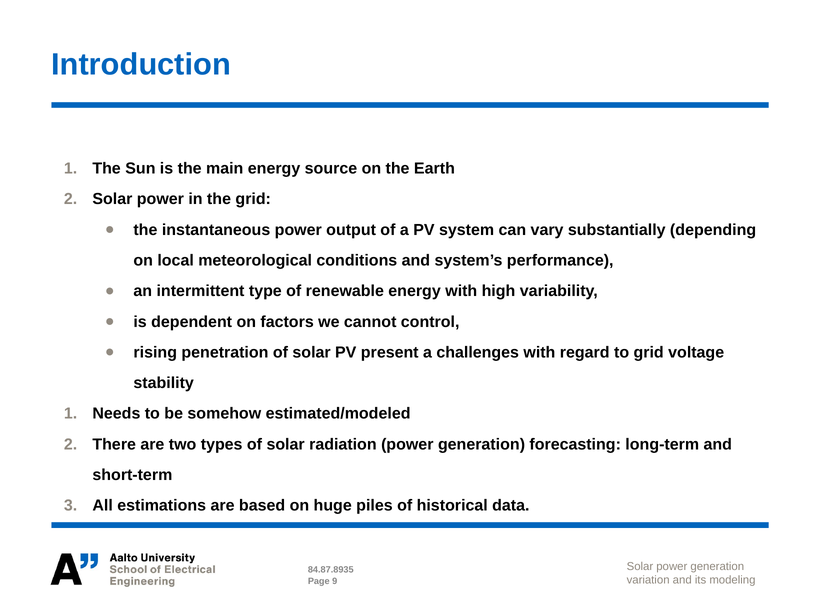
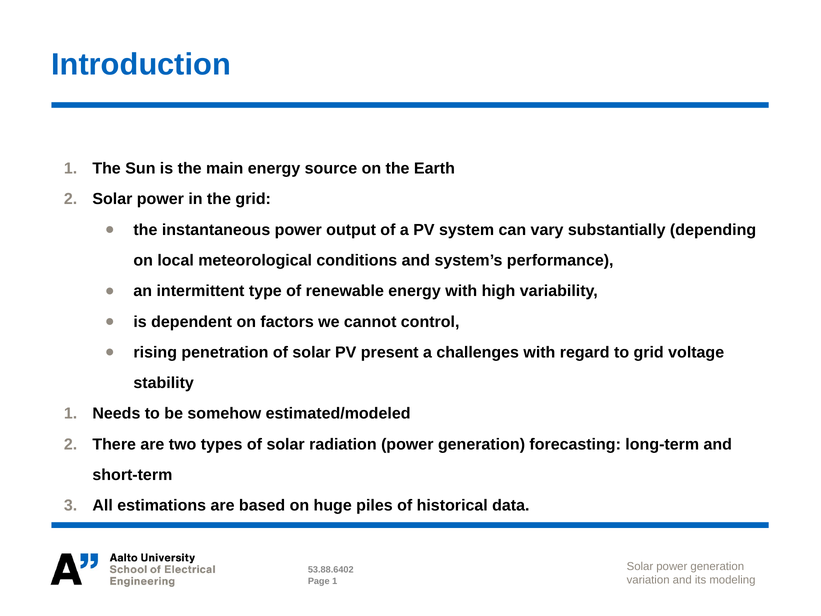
84.87.8935: 84.87.8935 -> 53.88.6402 (331, 569)
Page 9: 9 -> 1 (335, 581)
